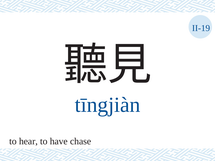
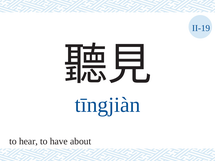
chase: chase -> about (81, 141)
